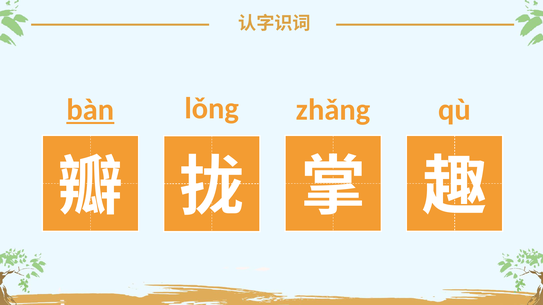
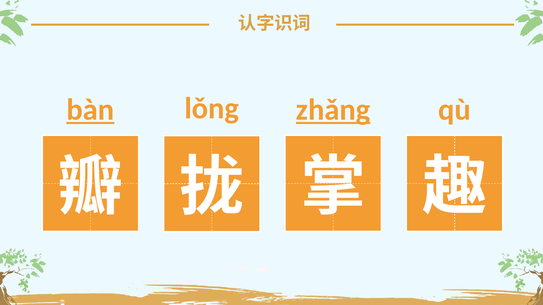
zhǎng underline: none -> present (333, 110)
